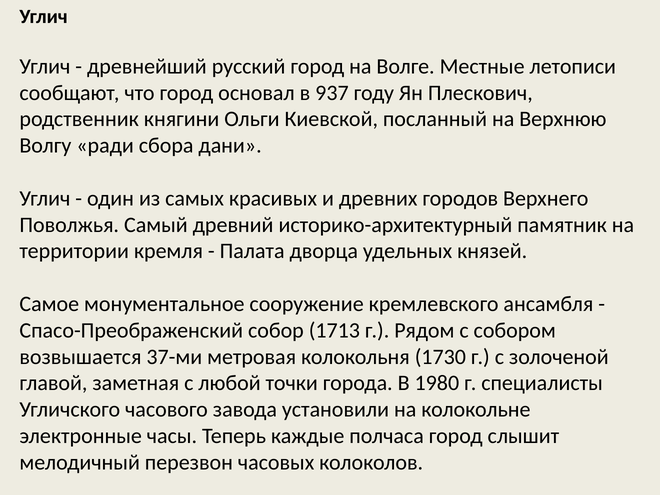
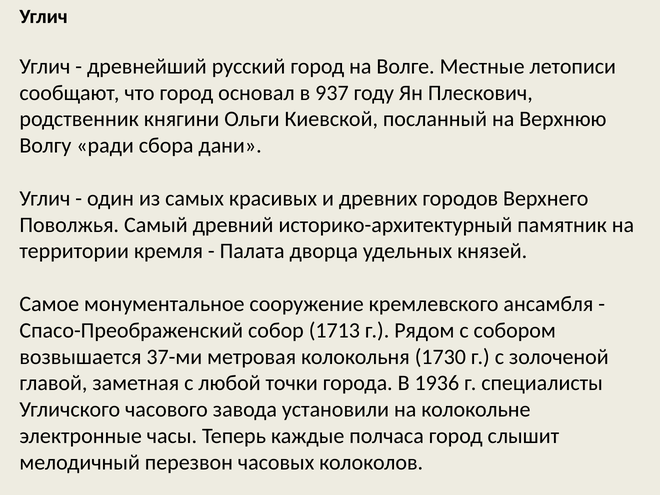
1980: 1980 -> 1936 (437, 383)
